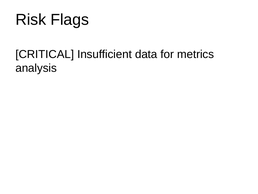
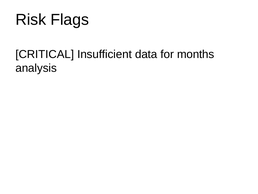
metrics: metrics -> months (196, 54)
